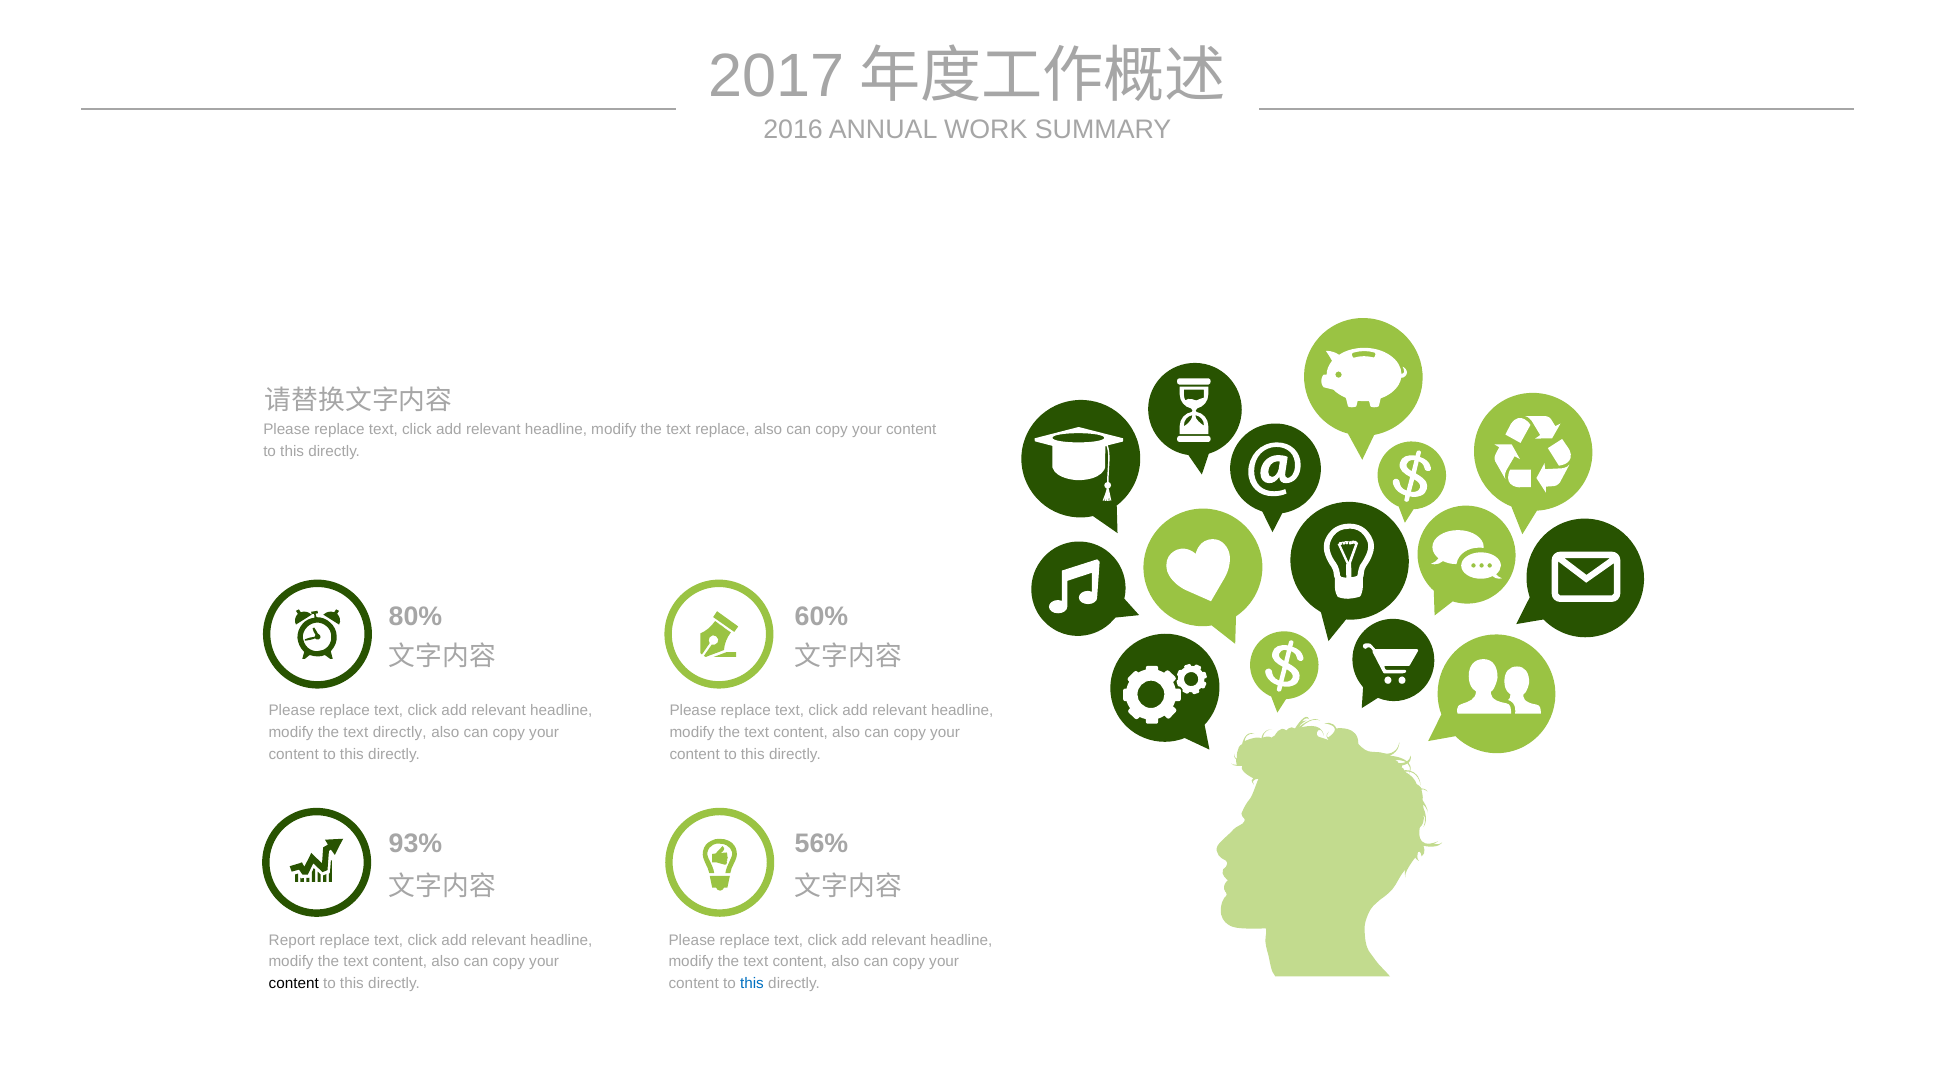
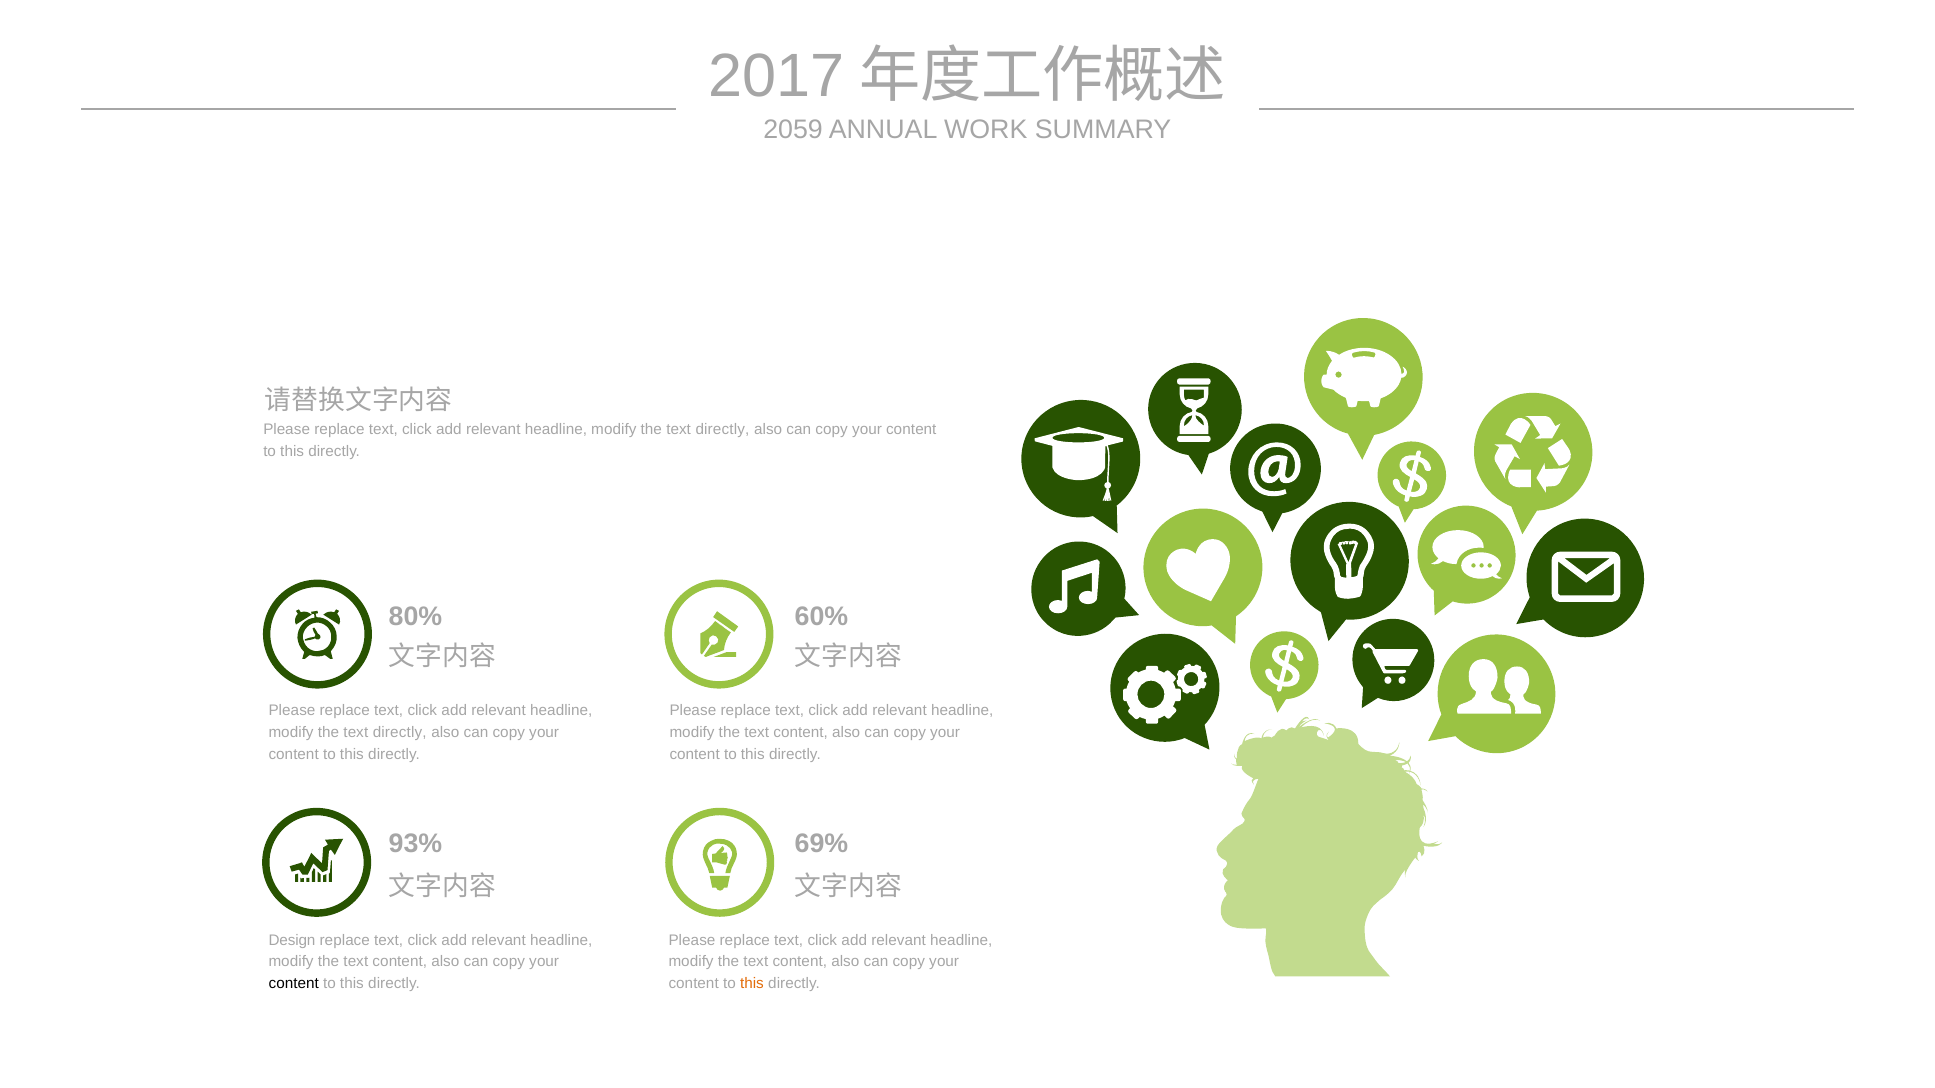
2016: 2016 -> 2059 (793, 130)
replace: replace -> directly (722, 430)
56%: 56% -> 69% (821, 844)
Report: Report -> Design (292, 940)
this colour: blue -> orange (752, 984)
